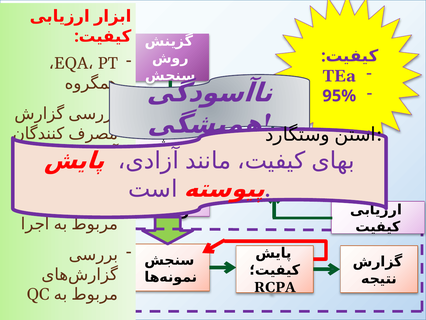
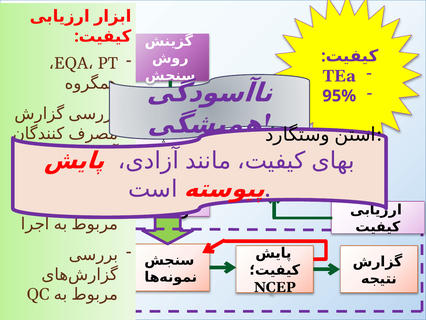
RCPA: RCPA -> NCEP (275, 287)
